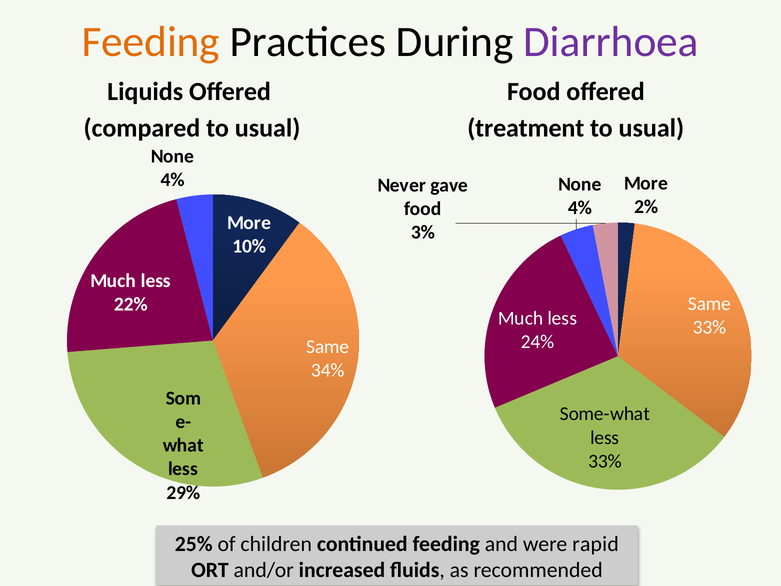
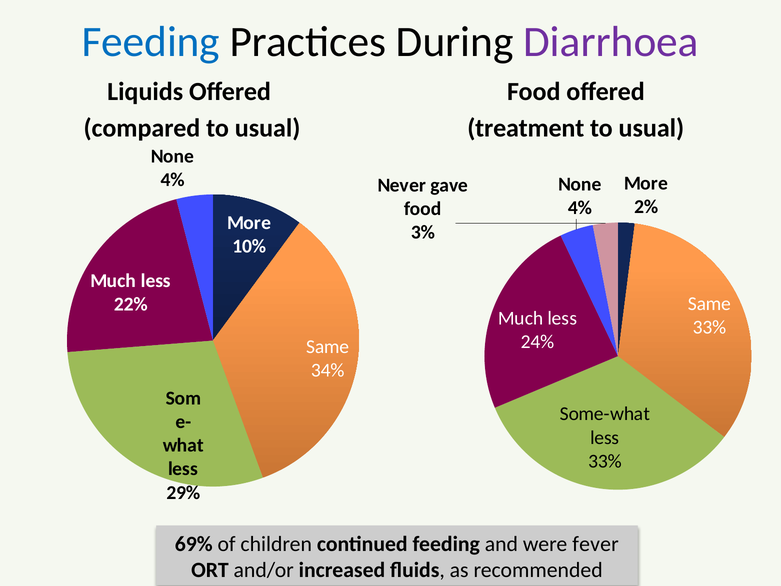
Feeding colour: orange -> blue (151, 42)
25%: 25% -> 69% (194, 544)
rapid: rapid -> fever (596, 544)
